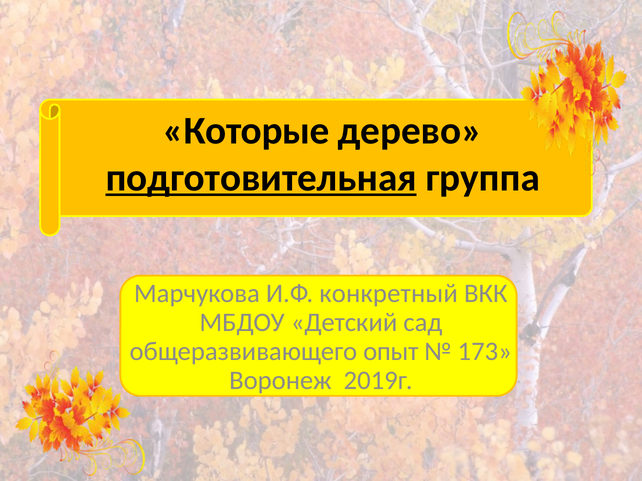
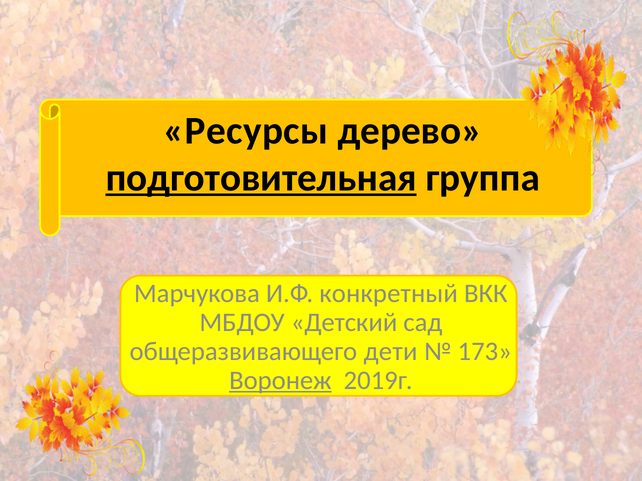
Которые: Которые -> Ресурсы (246, 131)
опыт: опыт -> дети (391, 352)
Воронеж underline: none -> present (280, 381)
